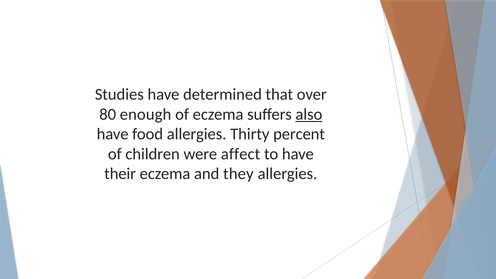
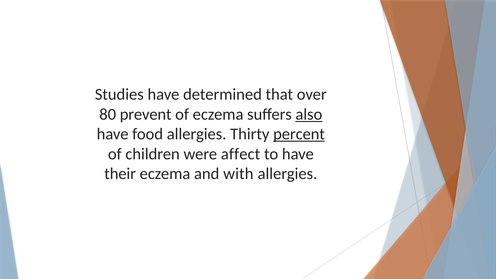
enough: enough -> prevent (146, 114)
percent underline: none -> present (299, 134)
they: they -> with (238, 174)
